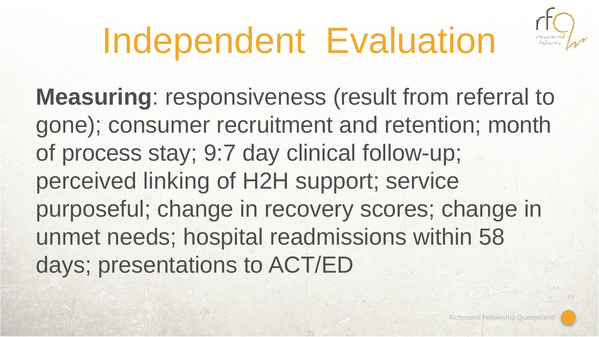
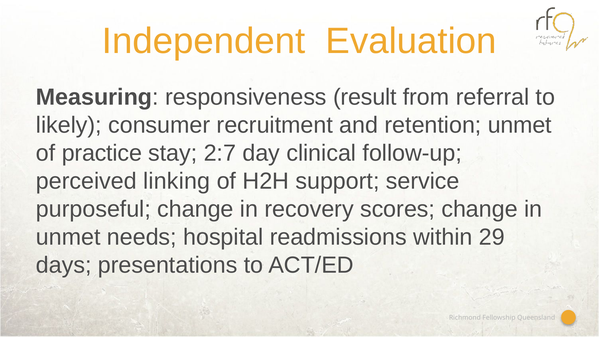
gone: gone -> likely (69, 125)
retention month: month -> unmet (520, 125)
process: process -> practice (102, 153)
9:7: 9:7 -> 2:7 (220, 153)
58: 58 -> 29 (492, 237)
